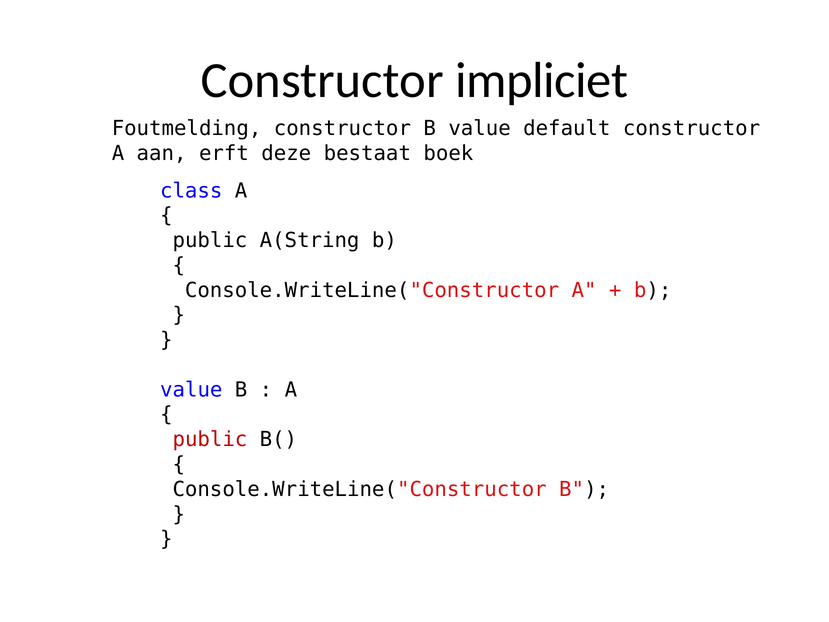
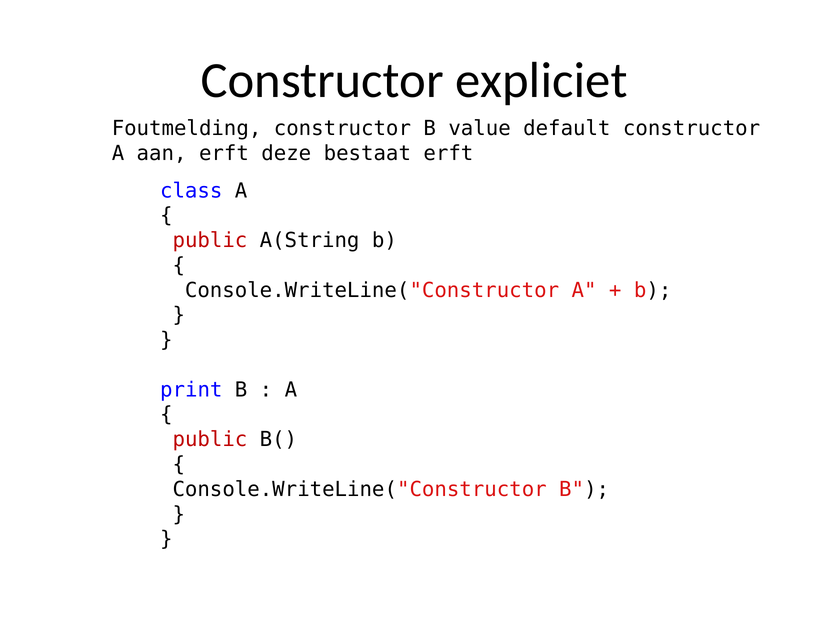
impliciet: impliciet -> expliciet (541, 80)
bestaat boek: boek -> erft (448, 153)
public colour: black -> red (210, 240)
value: value -> print (191, 390)
